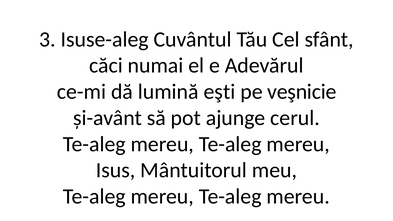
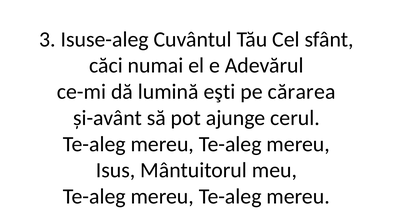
veşnicie: veşnicie -> cărarea (302, 92)
